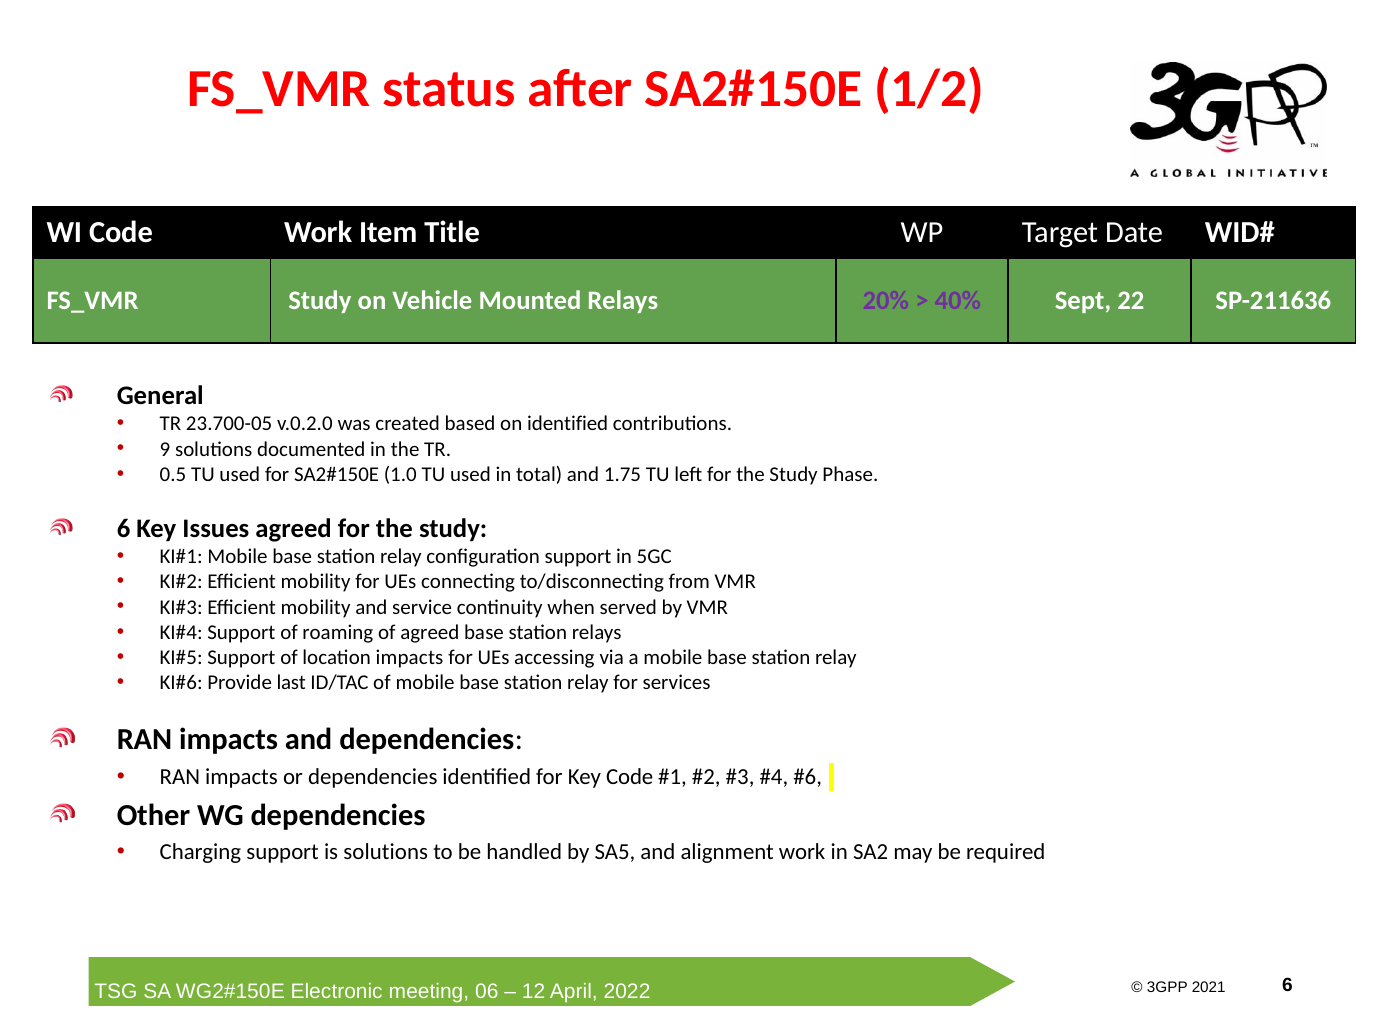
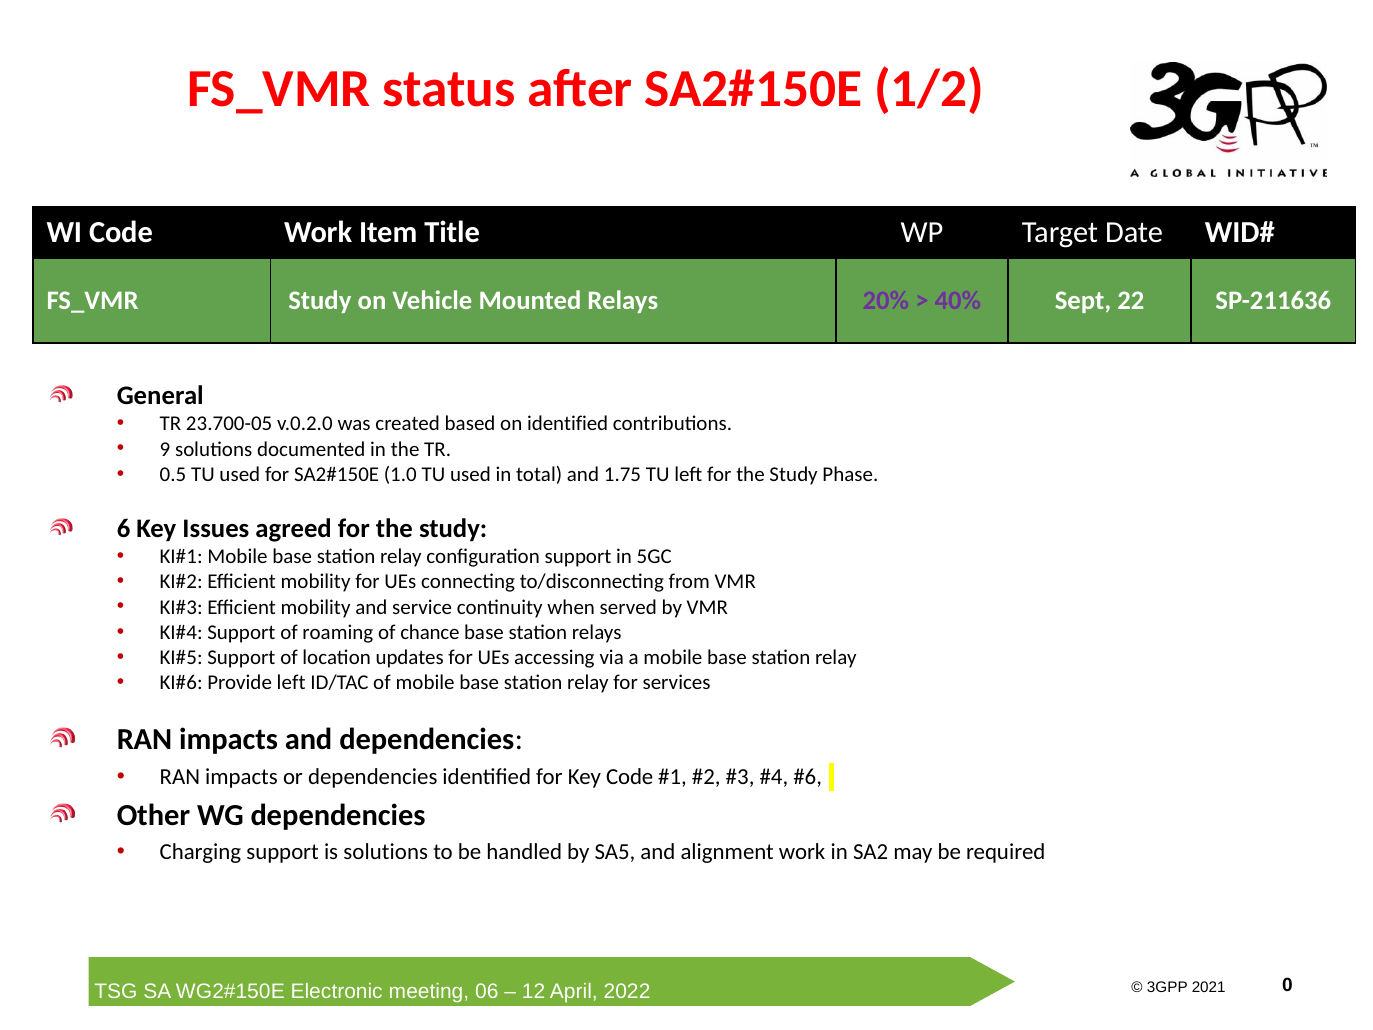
of agreed: agreed -> chance (430, 632)
location impacts: impacts -> updates (410, 657)
Provide last: last -> left (291, 683)
6: 6 -> 0 (1287, 984)
